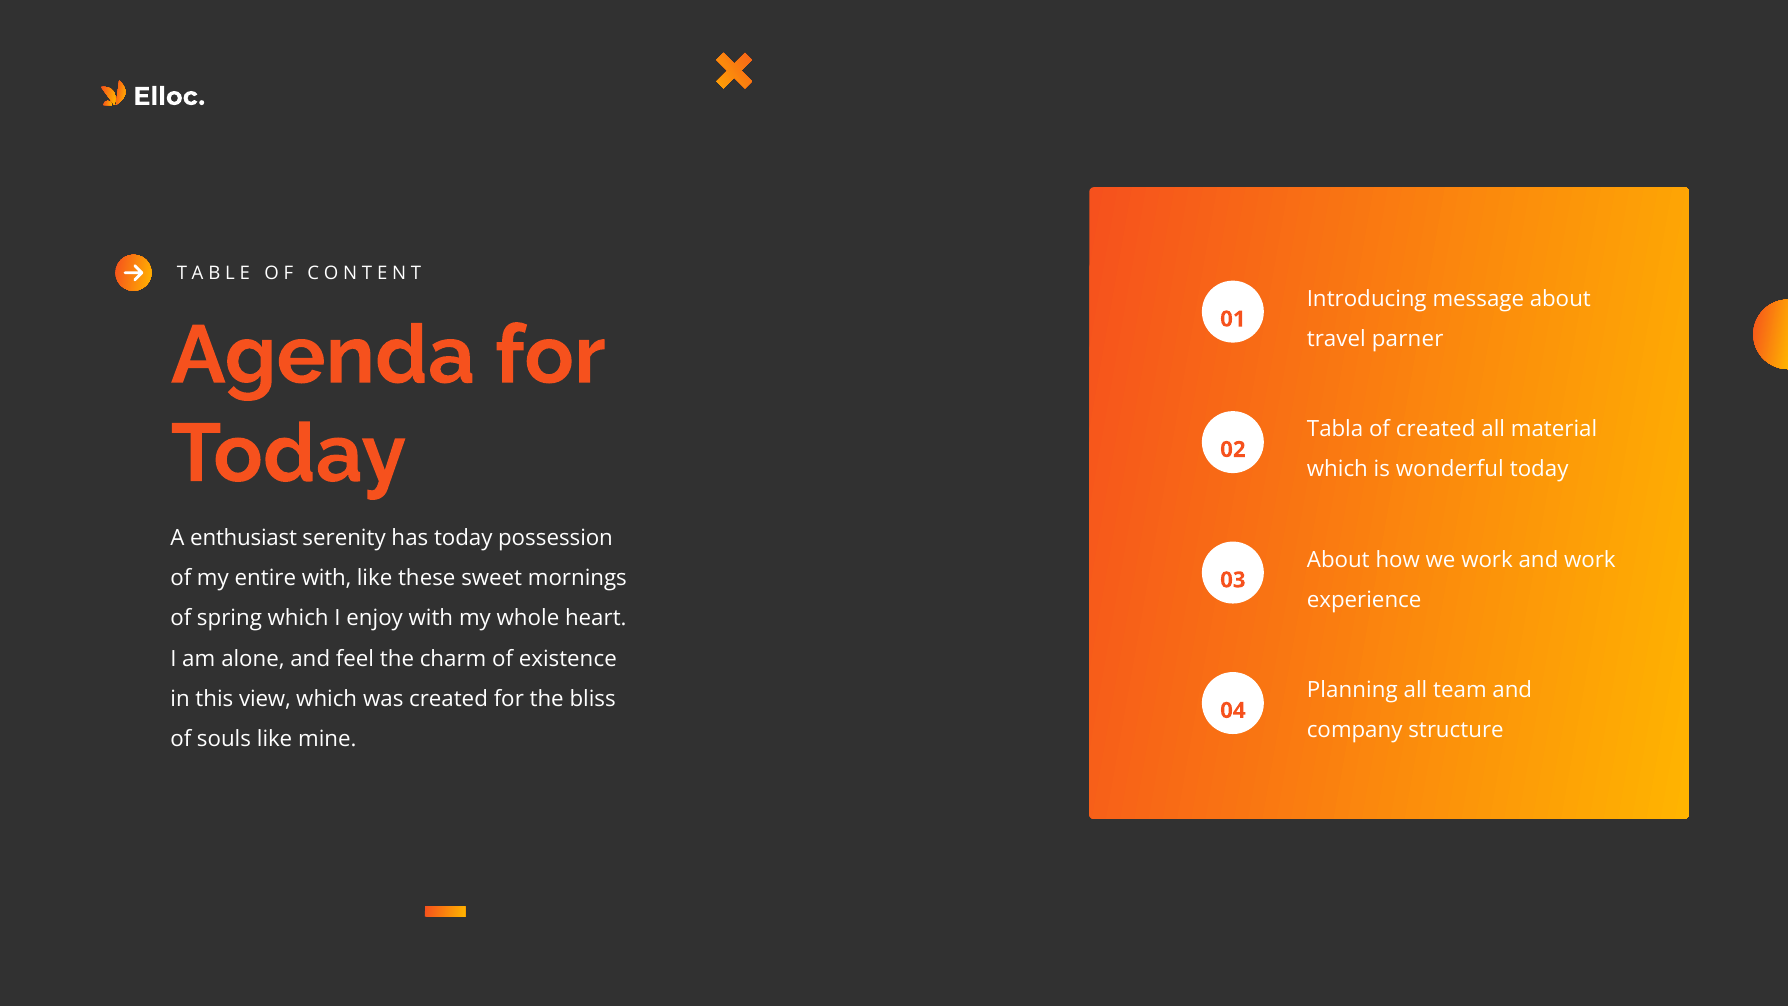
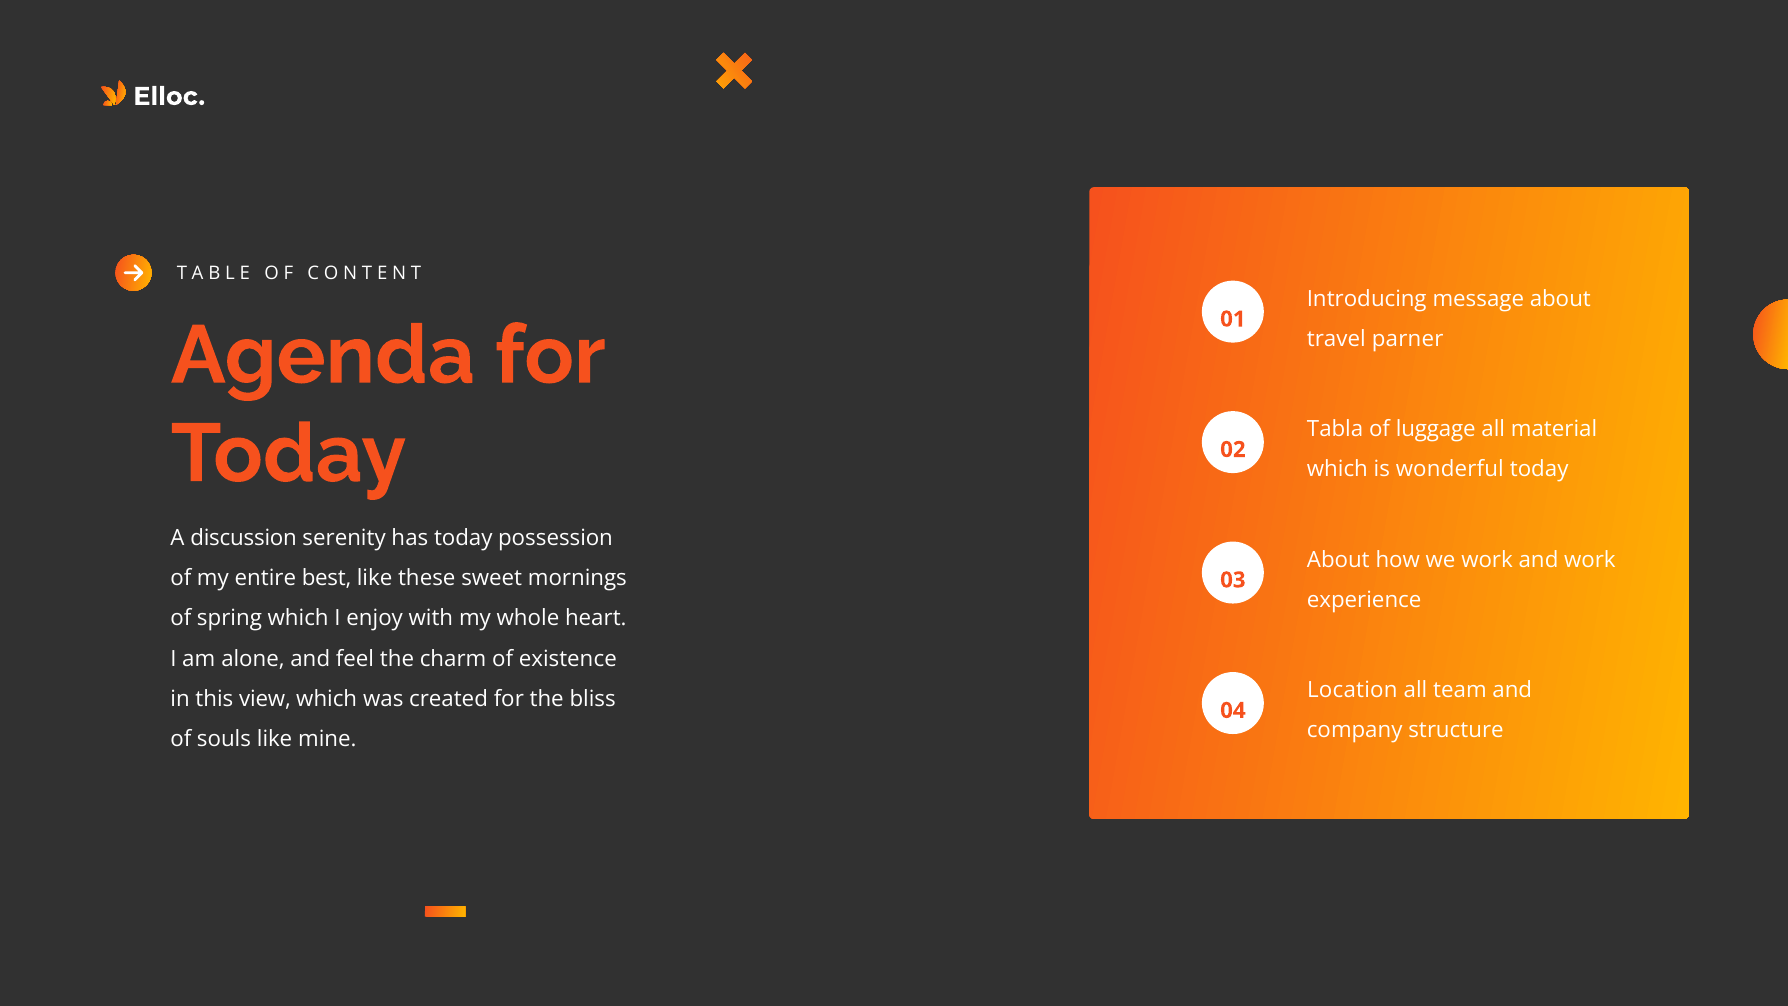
of created: created -> luggage (1436, 429)
enthusiast: enthusiast -> discussion (244, 538)
entire with: with -> best (327, 578)
Planning: Planning -> Location (1352, 690)
